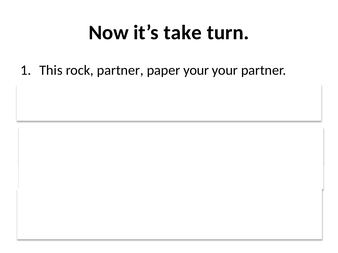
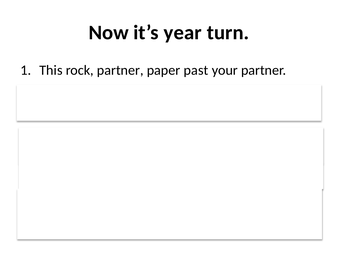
take: take -> year (183, 33)
paper your: your -> past (196, 70)
